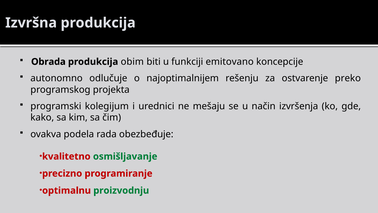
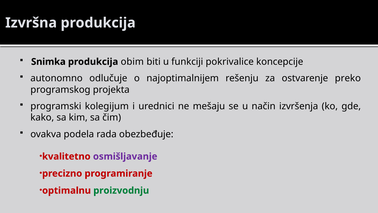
Obrada: Obrada -> Snimka (48, 62)
emitovano: emitovano -> pokrivalice (230, 62)
osmišljavanje colour: green -> purple (125, 156)
